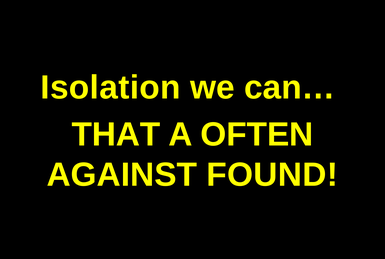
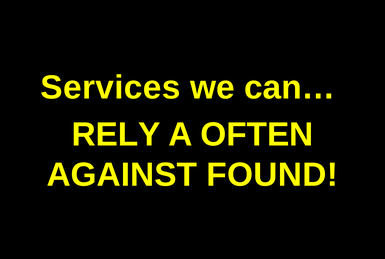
Isolation: Isolation -> Services (110, 87)
THAT: THAT -> RELY (116, 134)
